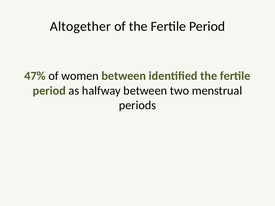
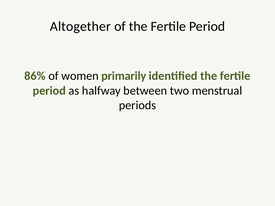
47%: 47% -> 86% (35, 76)
women between: between -> primarily (124, 76)
